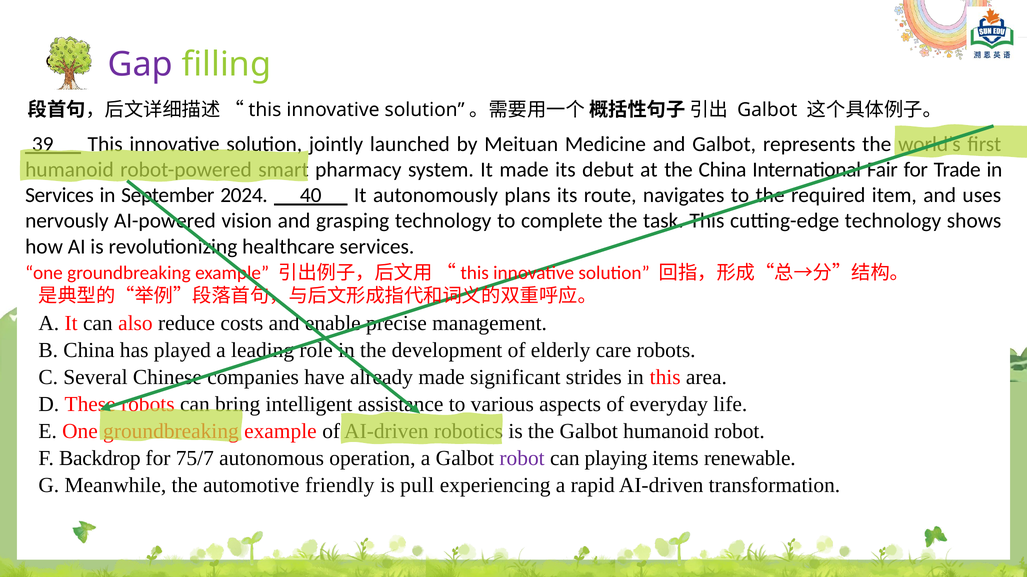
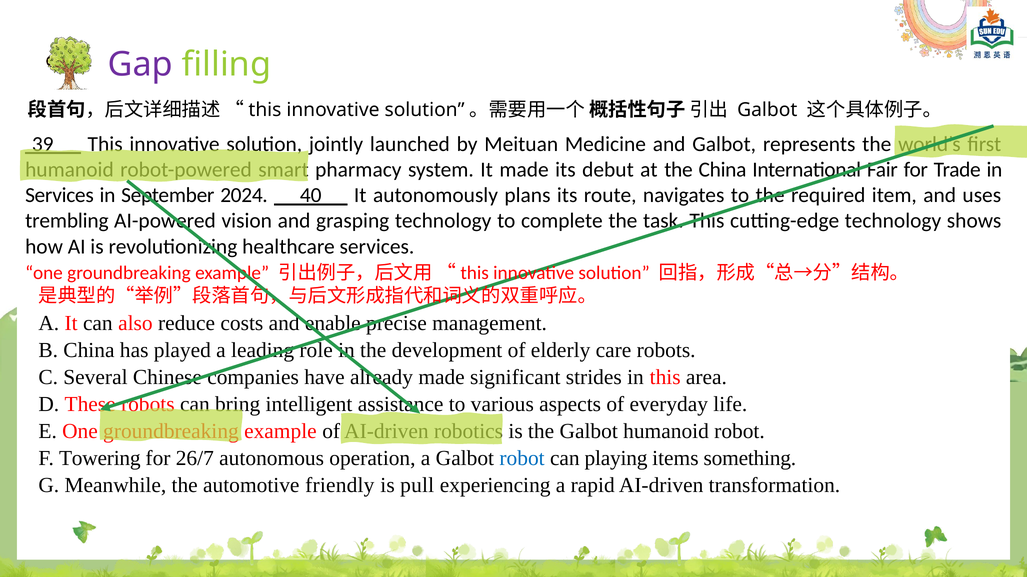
nervously: nervously -> trembling (67, 221)
Backdrop: Backdrop -> Towering (100, 459)
75/7: 75/7 -> 26/7 (195, 459)
robot colour: purple -> blue (522, 459)
renewable: renewable -> something (750, 459)
